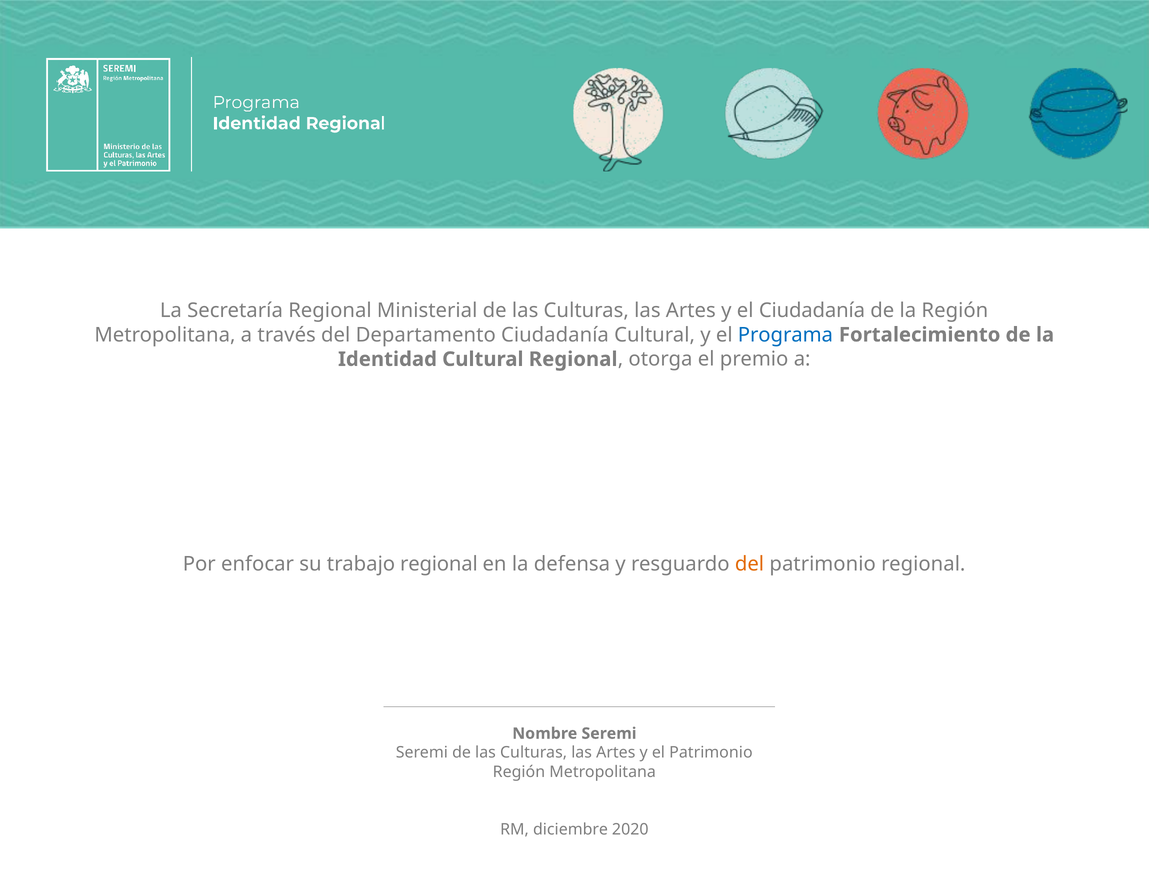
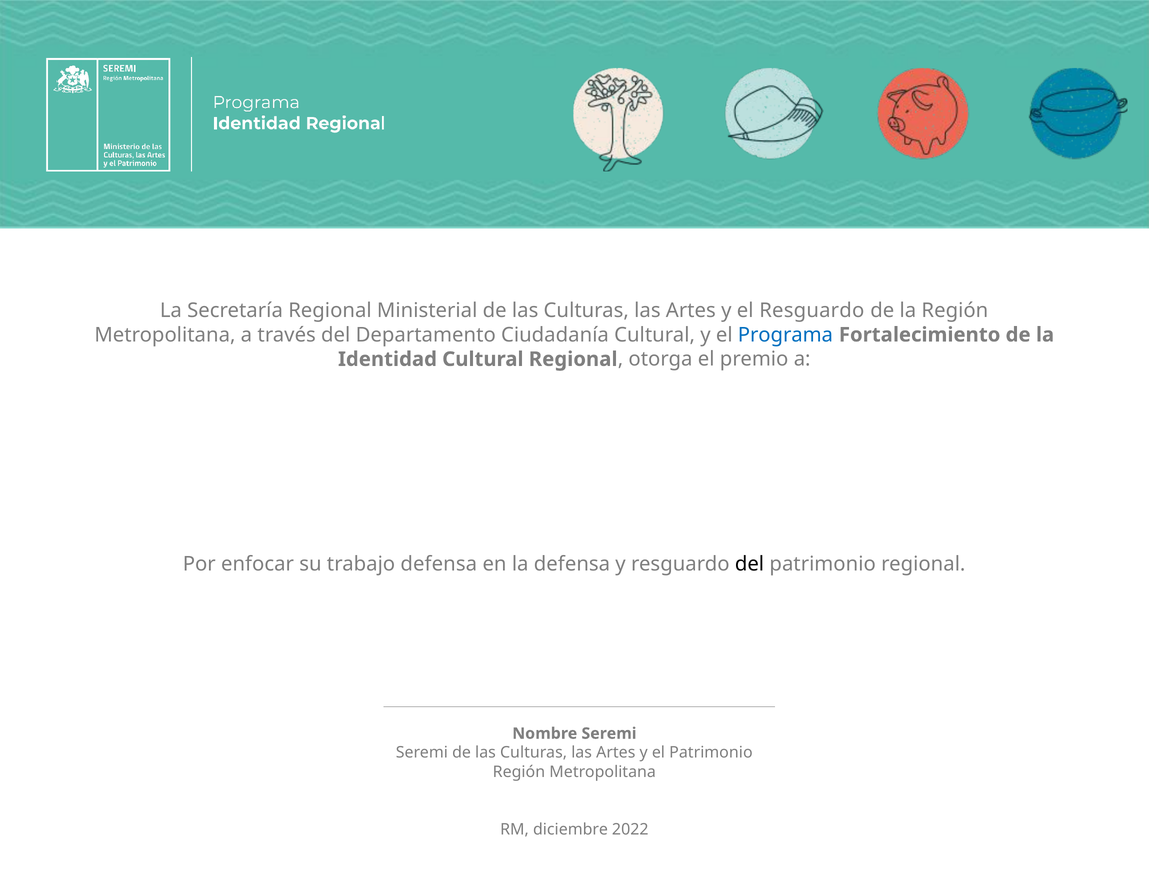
el Ciudadanía: Ciudadanía -> Resguardo (812, 310)
trabajo regional: regional -> defensa (439, 564)
del colour: orange -> black (750, 564)
2020: 2020 -> 2022 (630, 829)
